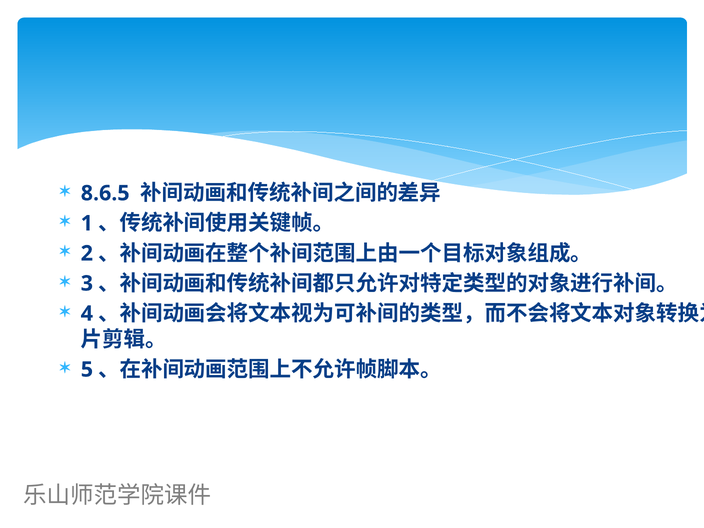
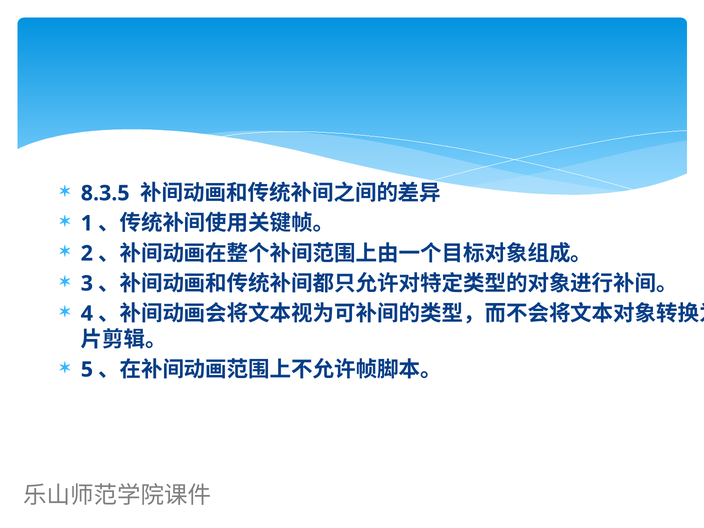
8.6.5: 8.6.5 -> 8.3.5 (105, 193)
